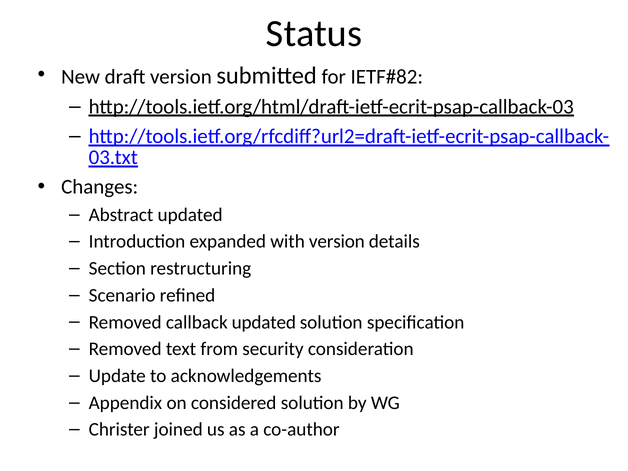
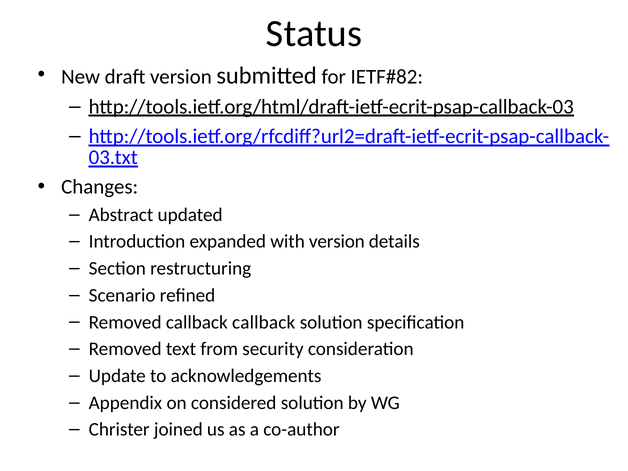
callback updated: updated -> callback (264, 322)
